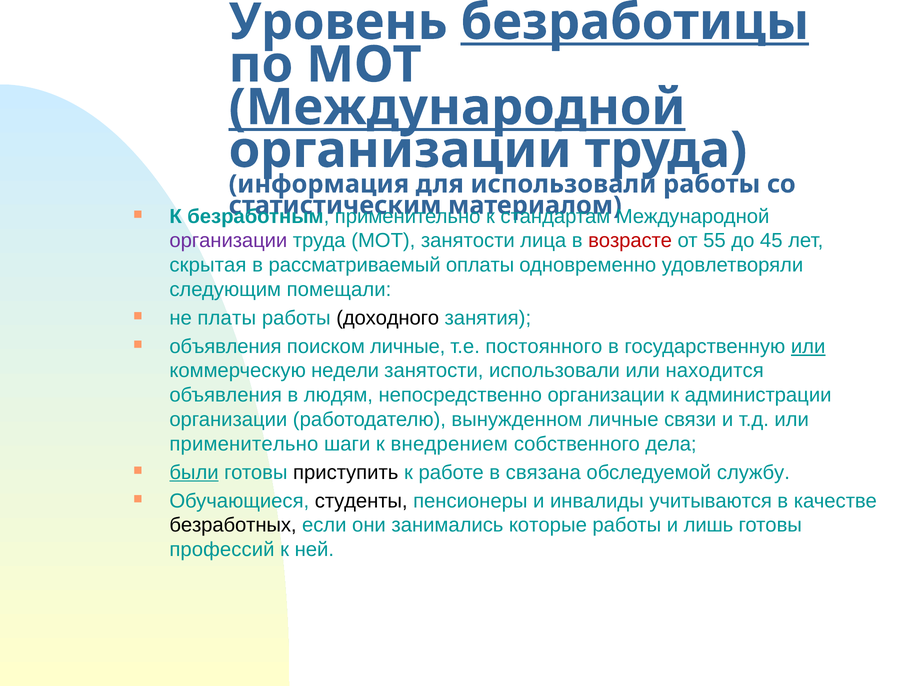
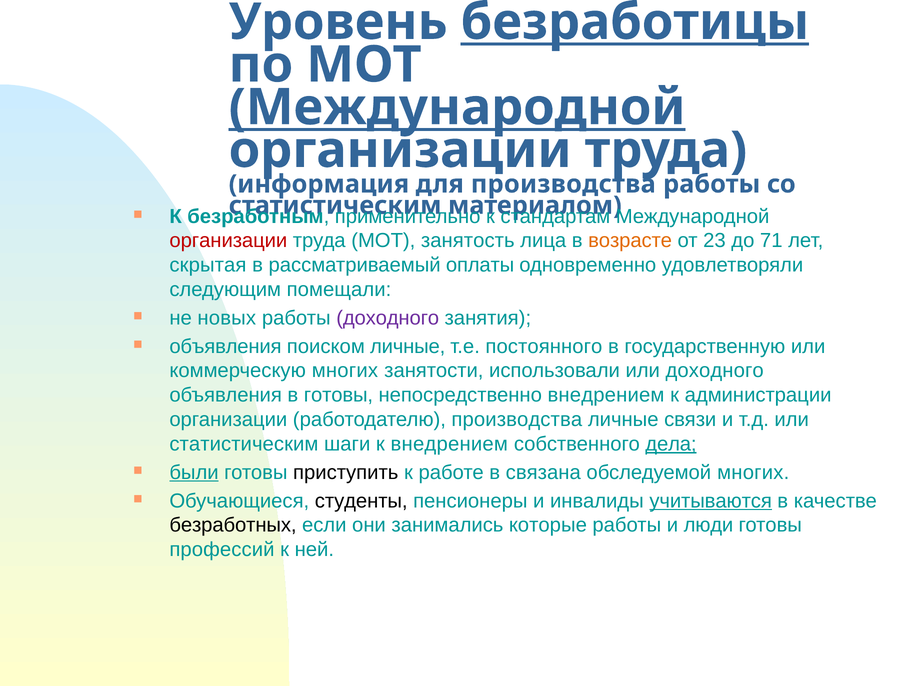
использовали: использовали -> производства (563, 184)
организации colour: purple -> red (228, 241)
МОТ занятости: занятости -> занятость (468, 241)
возрасте colour: red -> orange (630, 241)
55: 55 -> 23 (715, 241)
45: 45 -> 71 (771, 241)
платы: платы -> новых (227, 318)
доходного colour: black -> purple (388, 318)
или underline: present -> none (808, 346)
коммерческую недели: недели -> многих (345, 371)
или находится: находится -> доходного (715, 371)
в людям: людям -> готовы (338, 395)
непосредственно организации: организации -> внедрением (606, 395)
работодателю вынужденном: вынужденном -> производства (517, 419)
применительно: применительно -> статистическим (244, 444)
дела underline: none -> present (671, 444)
обследуемой службу: службу -> многих (753, 472)
учитываются underline: none -> present (711, 500)
лишь: лишь -> люди (708, 525)
